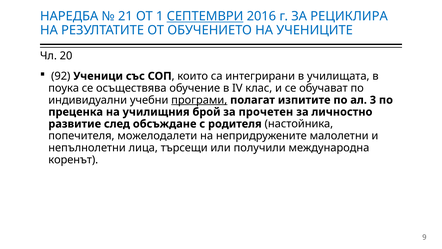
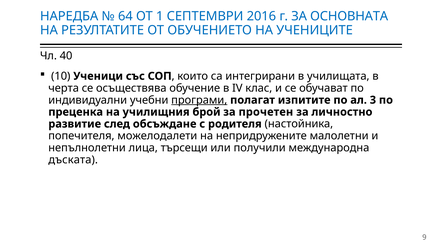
21: 21 -> 64 (125, 16)
СЕПТЕМВРИ underline: present -> none (205, 16)
РЕЦИКЛИРА: РЕЦИКЛИРА -> ОСНОВНАТА (349, 16)
20: 20 -> 40 (66, 56)
92: 92 -> 10 (61, 76)
поука: поука -> черта (64, 88)
коренът: коренът -> дъската (73, 160)
